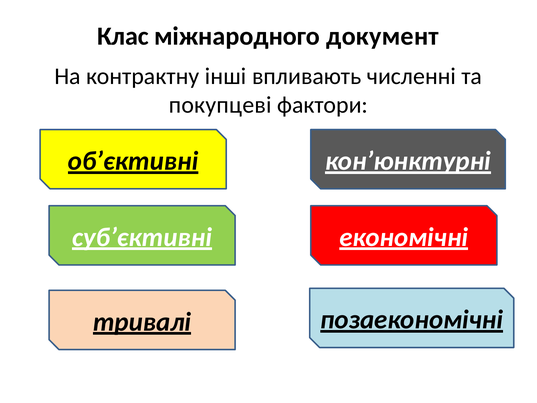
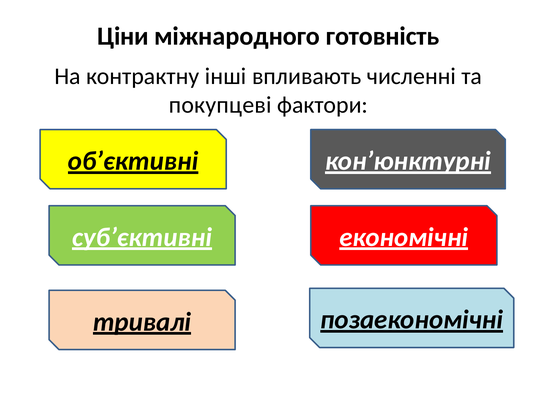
Клас: Клас -> Ціни (123, 36)
документ: документ -> готовність (383, 36)
